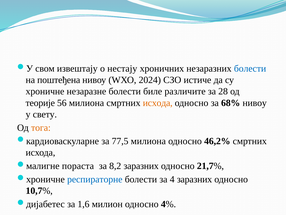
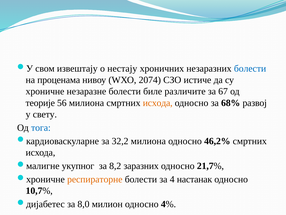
поштеђена: поштеђена -> проценама (59, 80)
2024: 2024 -> 2074 (150, 80)
28: 28 -> 67 (223, 91)
68% нивоу: нивоу -> развој (255, 103)
тога colour: orange -> blue (41, 127)
77,5: 77,5 -> 32,2 (120, 141)
пораста: пораста -> укупног (78, 166)
респираторне colour: blue -> orange (95, 179)
4 заразних: заразних -> настанак (194, 179)
1,6: 1,6 -> 8,0 (83, 204)
